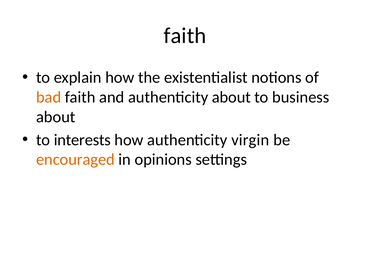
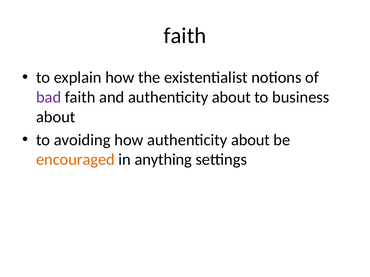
bad colour: orange -> purple (49, 97)
interests: interests -> avoiding (82, 140)
how authenticity virgin: virgin -> about (250, 140)
opinions: opinions -> anything (163, 160)
